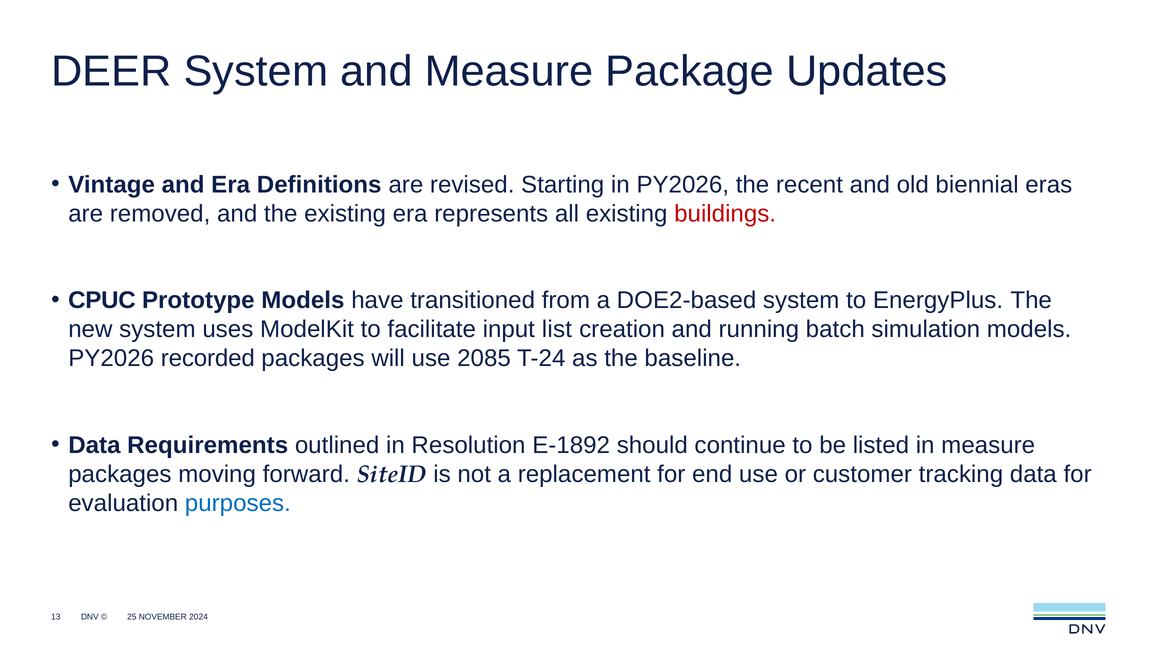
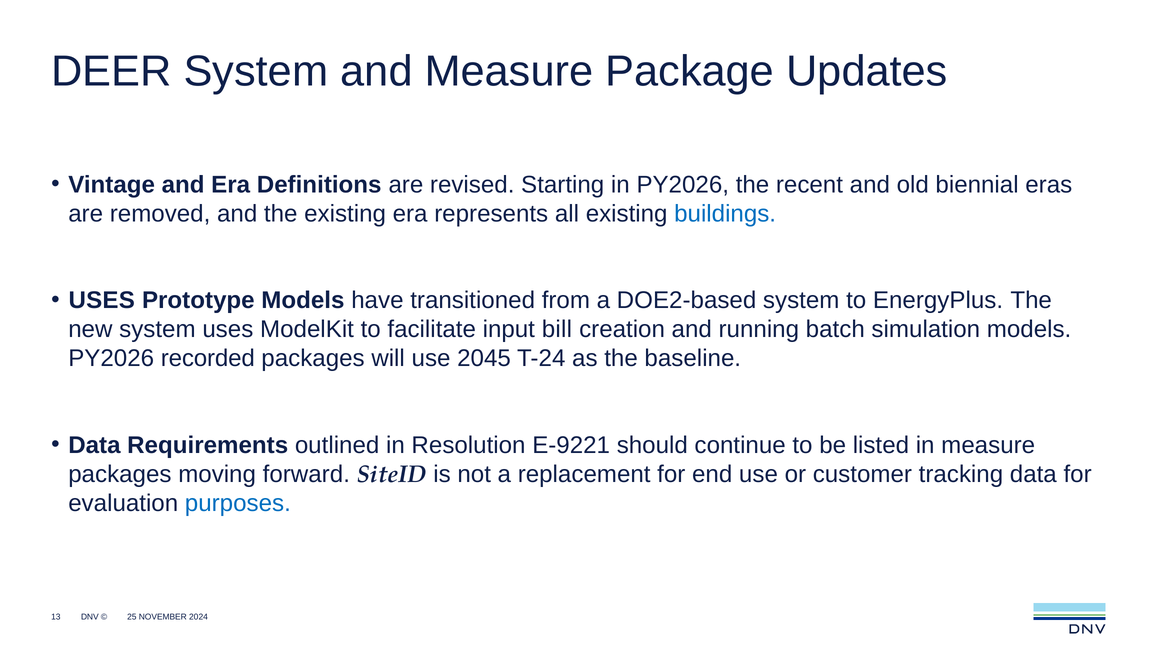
buildings colour: red -> blue (725, 214)
CPUC: CPUC -> USES (102, 300)
list: list -> bill (557, 329)
2085: 2085 -> 2045 (484, 358)
E-1892: E-1892 -> E-9221 (571, 445)
